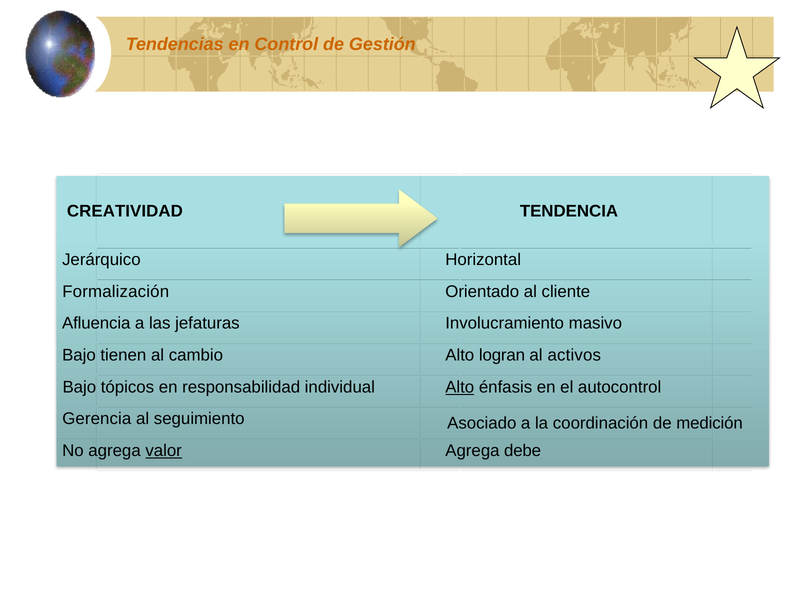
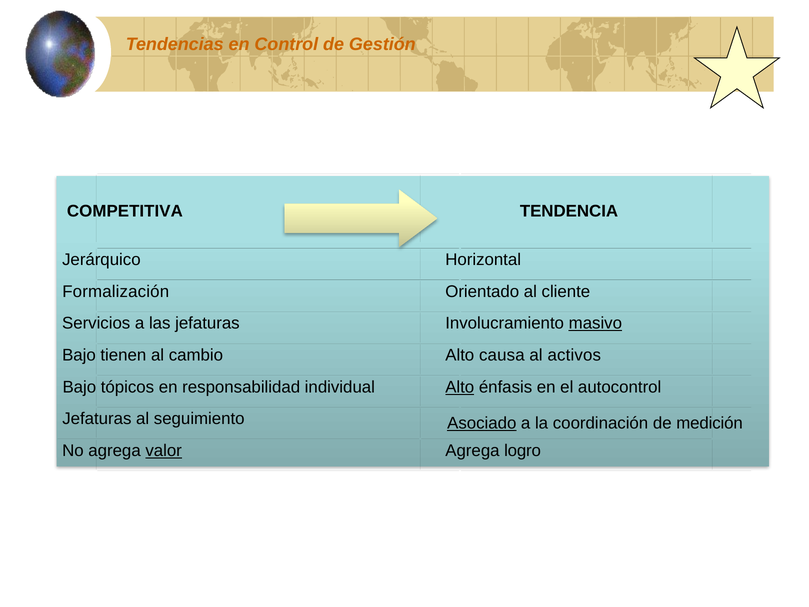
CREATIVIDAD: CREATIVIDAD -> COMPETITIVA (125, 211)
Afluencia: Afluencia -> Servicios (96, 323)
masivo underline: none -> present (595, 323)
logran: logran -> causa (502, 355)
Gerencia: Gerencia -> Jefaturas (97, 419)
Asociado underline: none -> present (482, 423)
debe: debe -> logro (523, 450)
